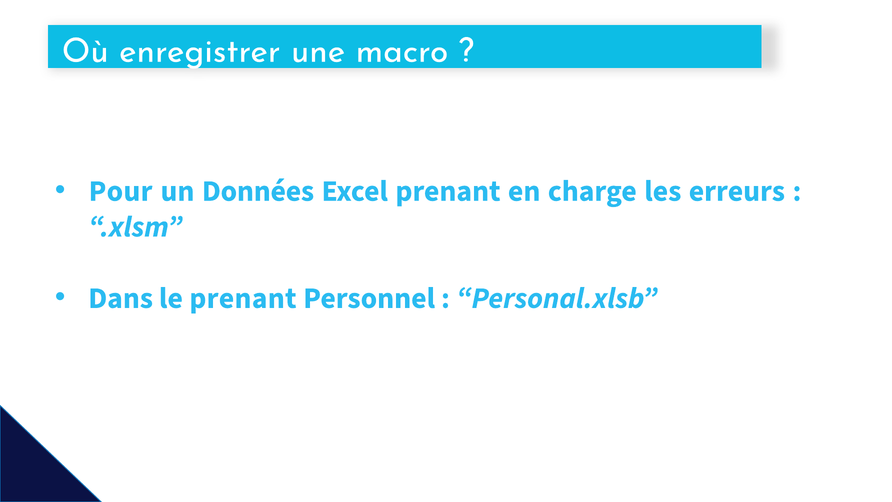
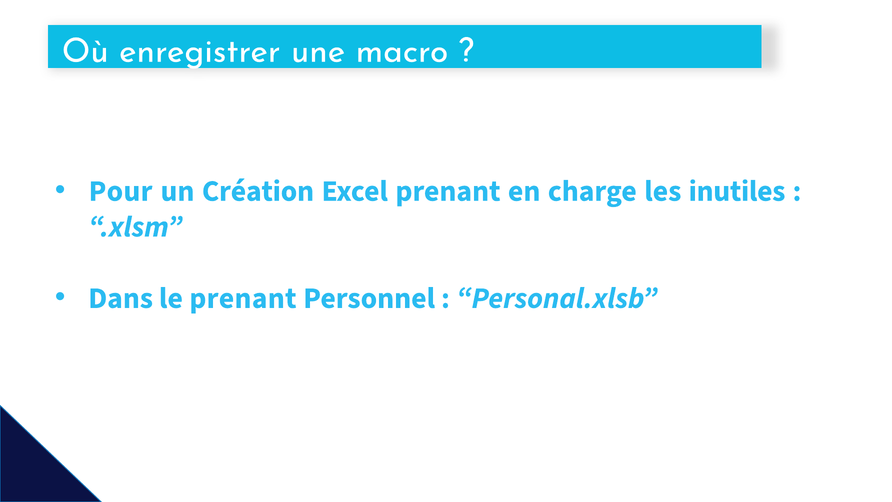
Données: Données -> Création (258, 191)
erreurs: erreurs -> inutiles (737, 191)
